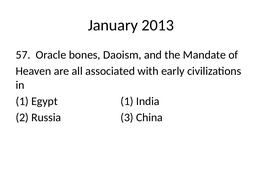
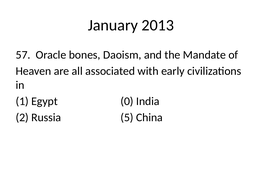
Egypt 1: 1 -> 0 (127, 102)
3: 3 -> 5 (127, 118)
